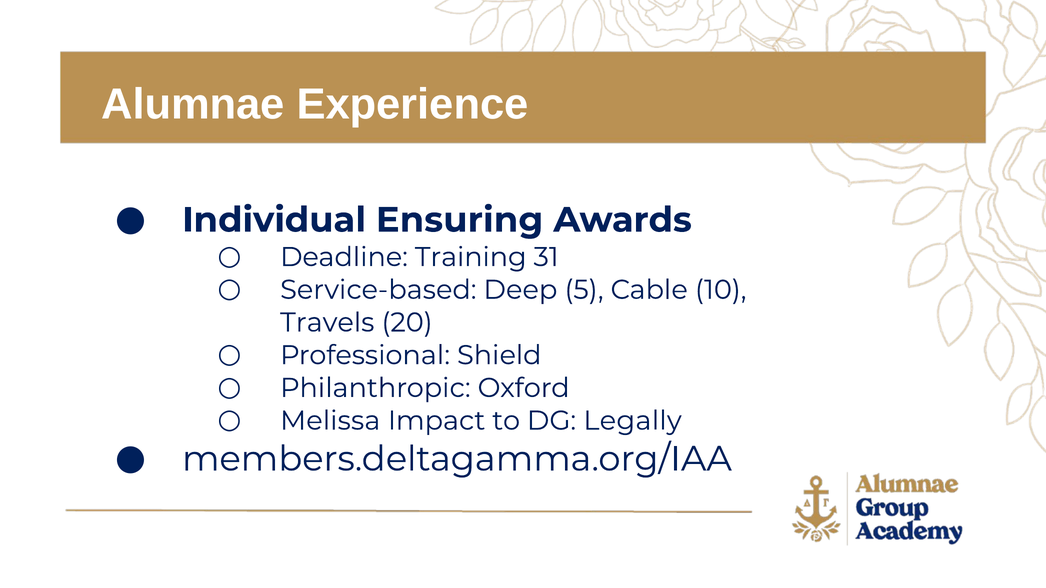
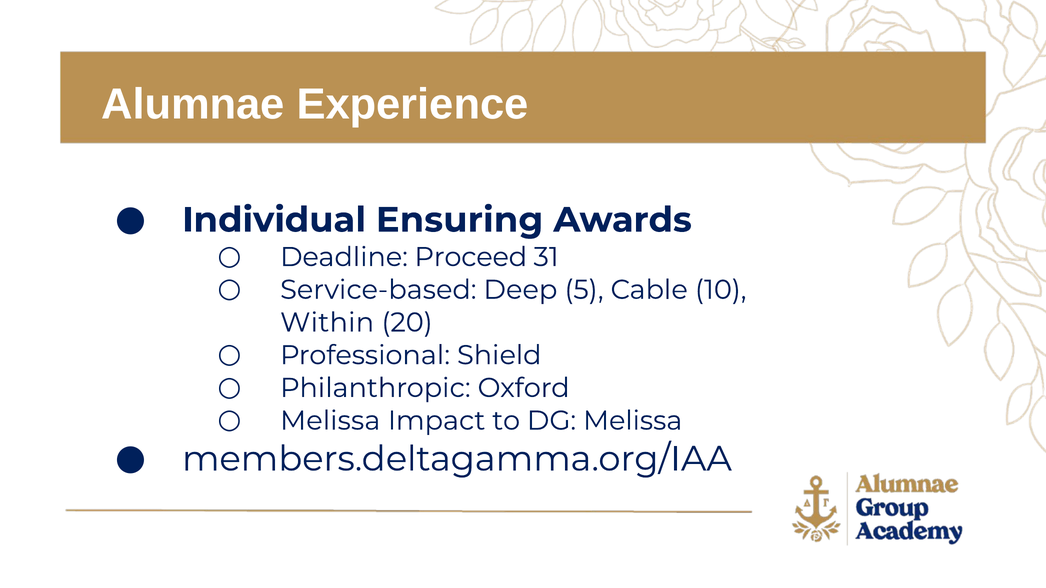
Training: Training -> Proceed (471, 257)
Travels: Travels -> Within (327, 323)
DG Legally: Legally -> Melissa (633, 421)
